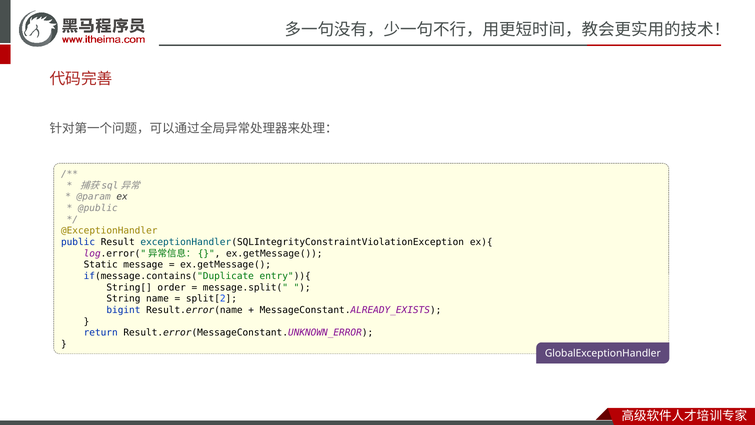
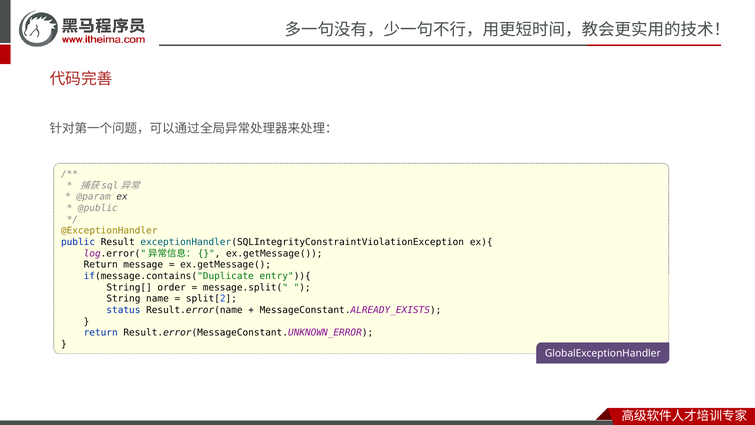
Static: Static -> Return (101, 265)
bigint: bigint -> status (123, 310)
